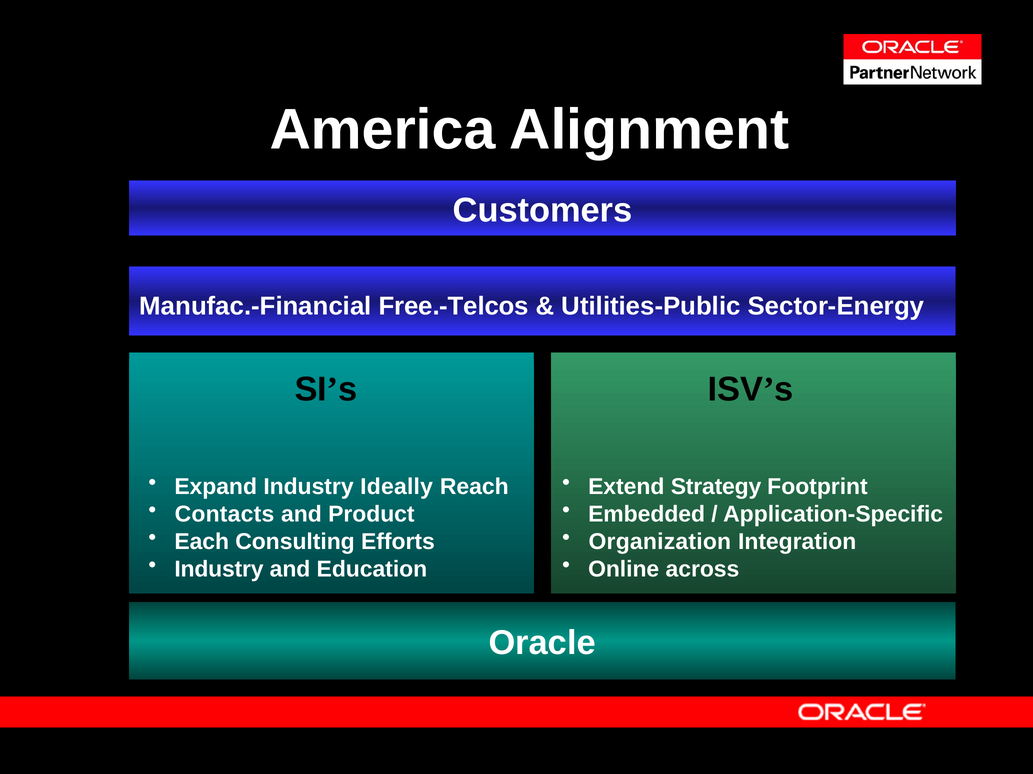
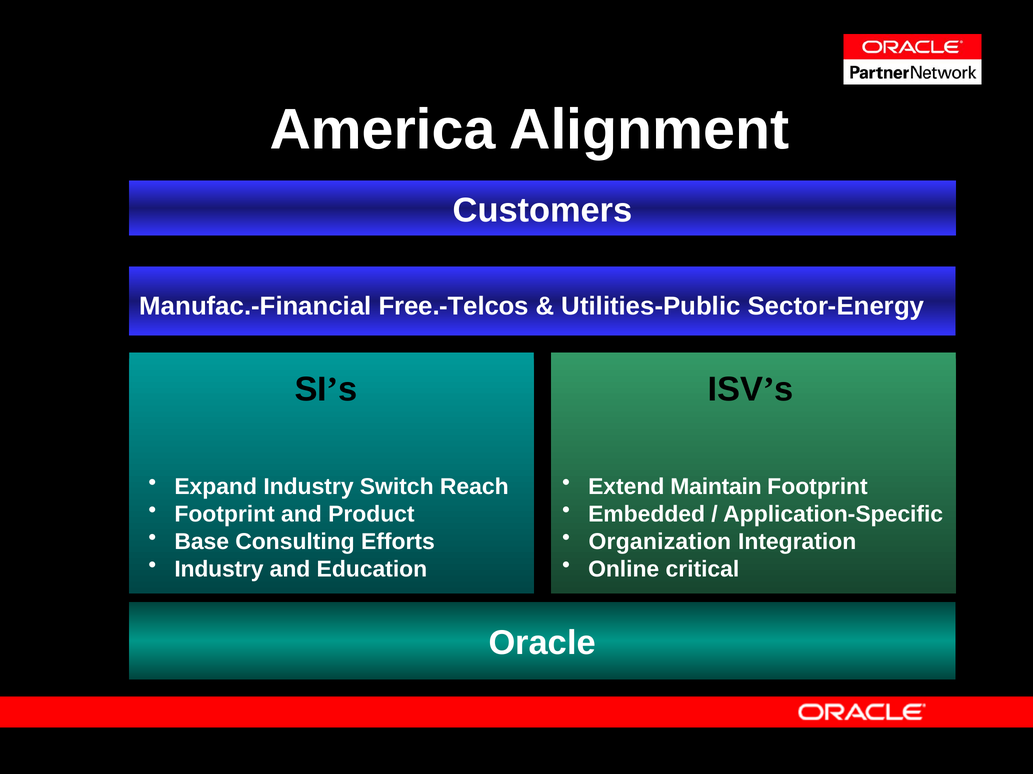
Ideally: Ideally -> Switch (397, 487)
Strategy: Strategy -> Maintain (716, 487)
Contacts: Contacts -> Footprint (225, 515)
Each: Each -> Base (202, 542)
across: across -> critical (702, 570)
